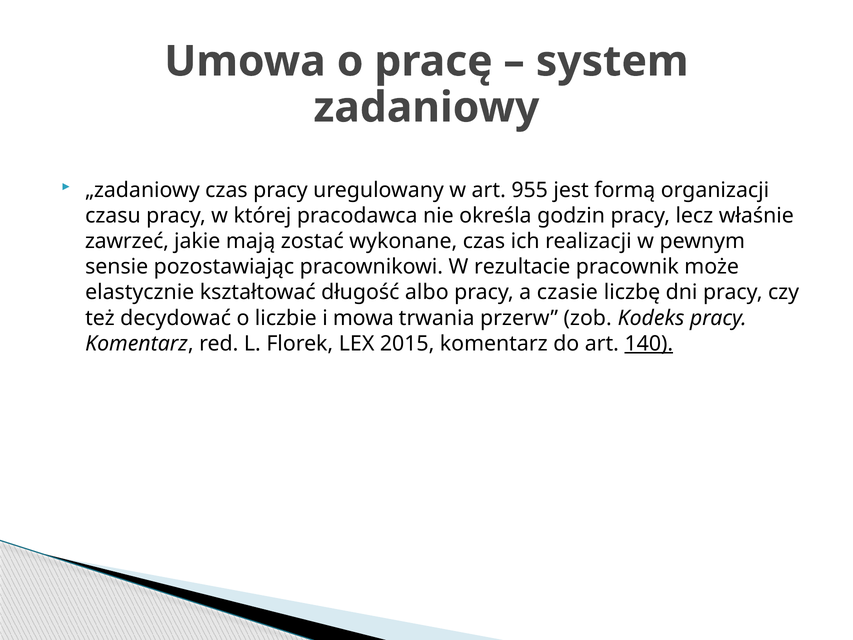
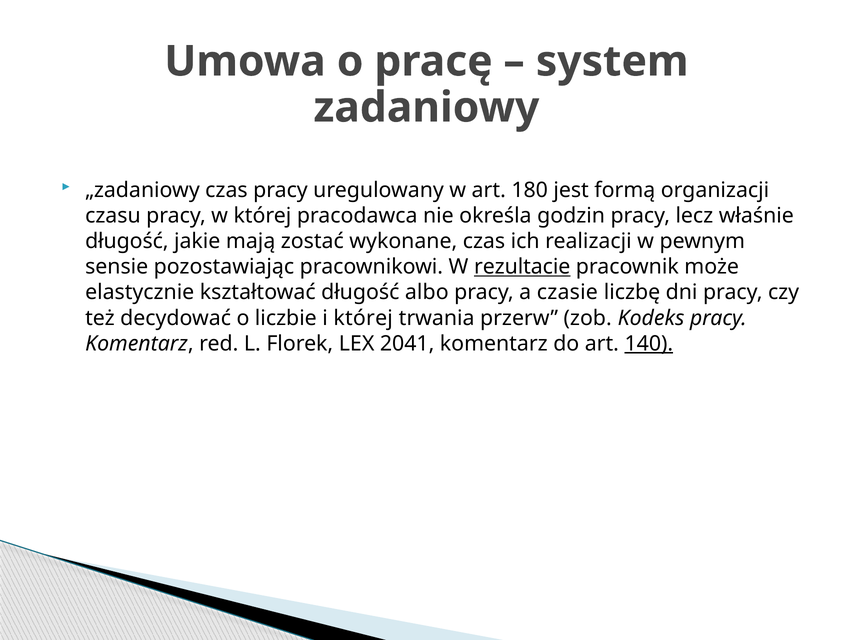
955: 955 -> 180 (530, 190)
zawrzeć: zawrzeć -> długość (127, 241)
rezultacie underline: none -> present (522, 267)
i mowa: mowa -> której (363, 318)
2015: 2015 -> 2041 (407, 343)
